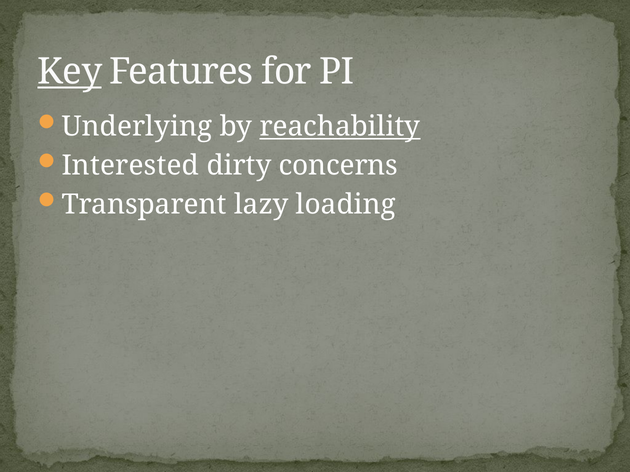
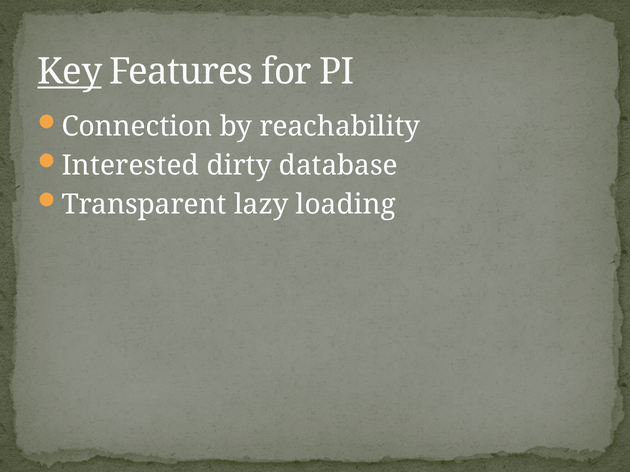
Underlying: Underlying -> Connection (137, 127)
reachability underline: present -> none (340, 127)
concerns: concerns -> database (338, 166)
